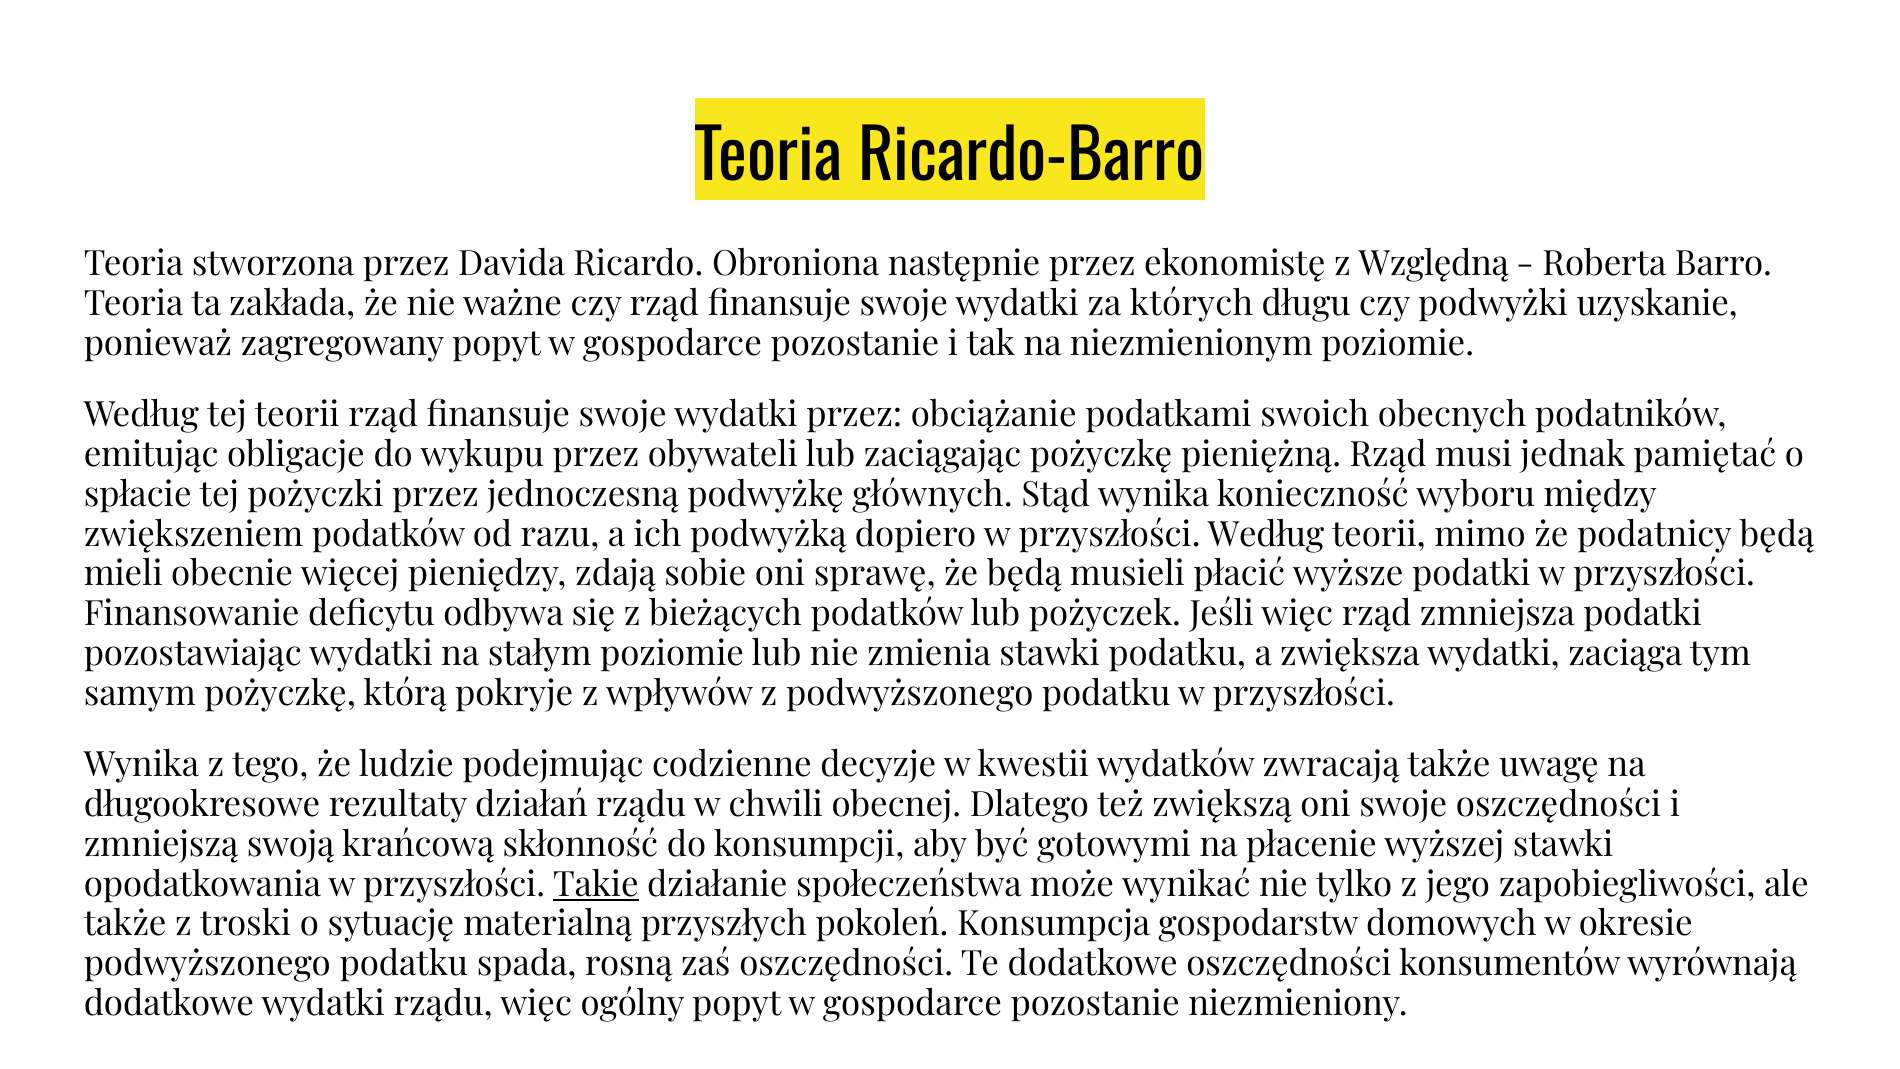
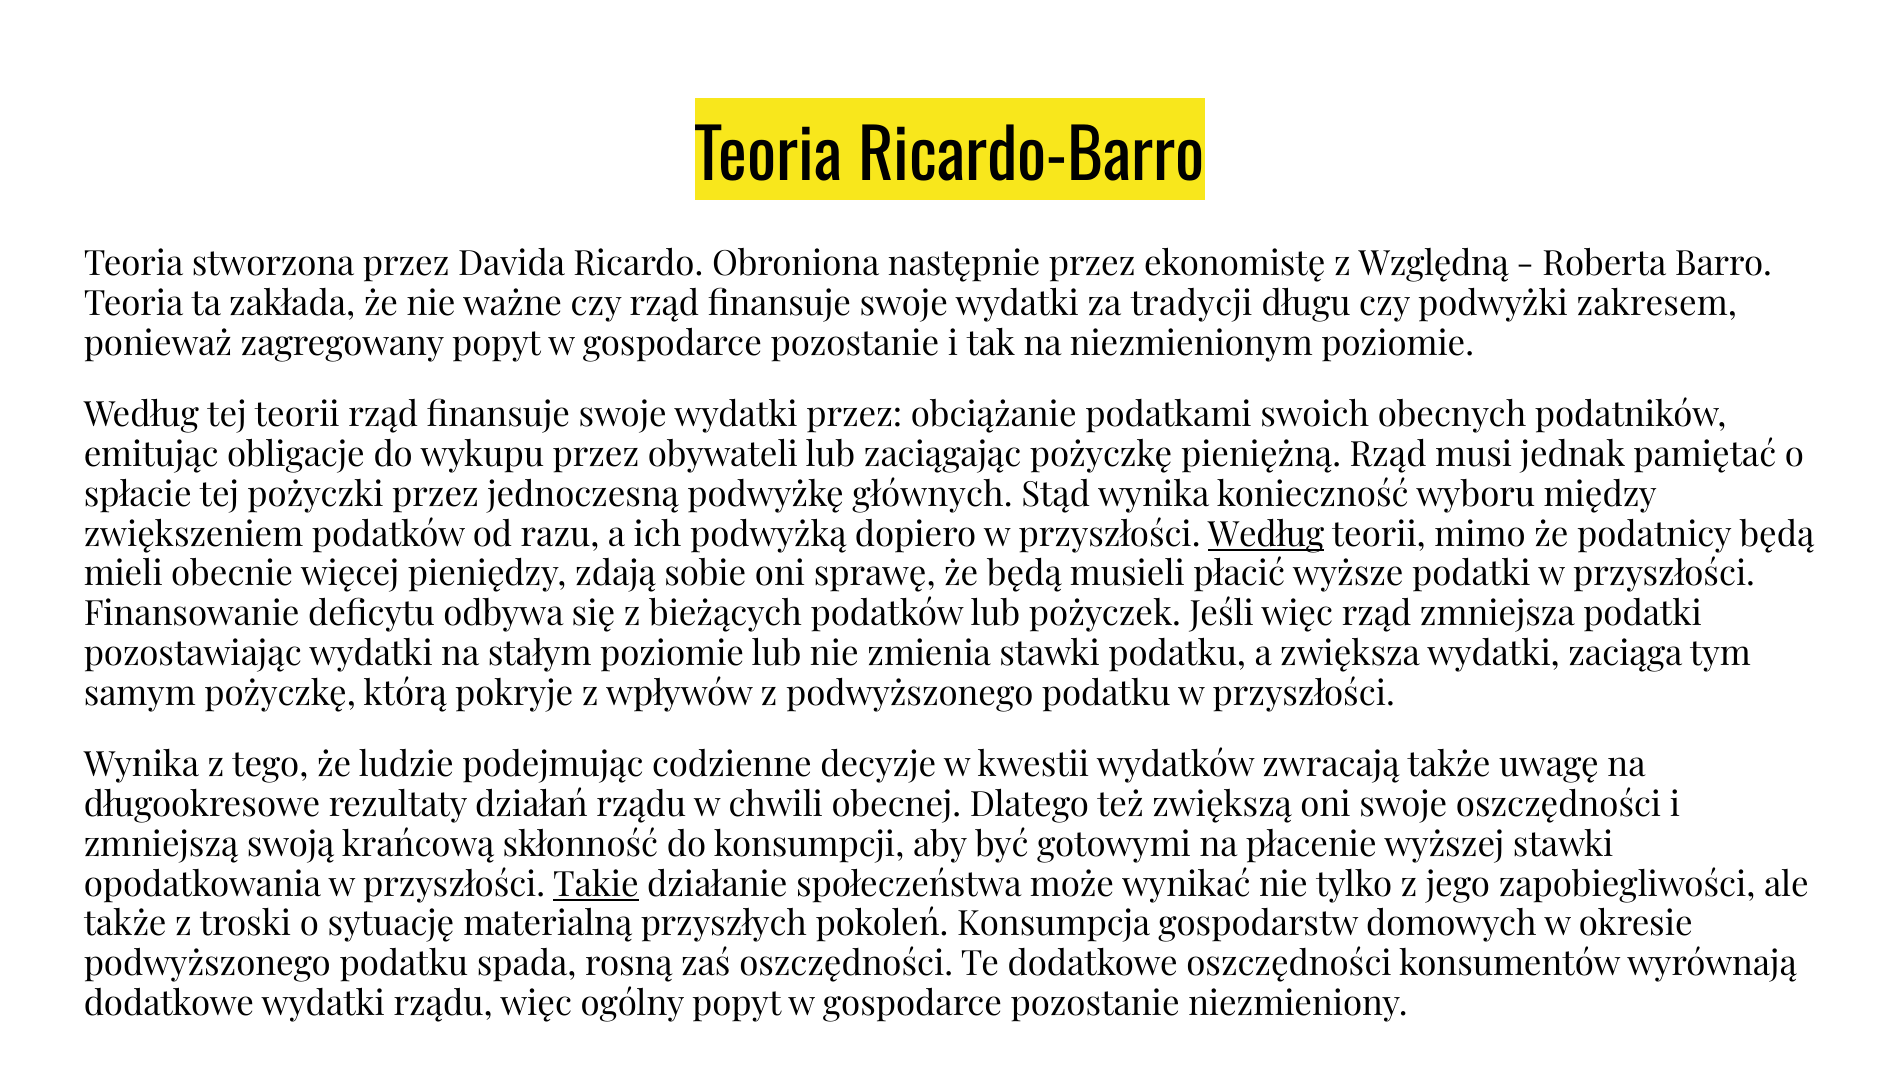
których: których -> tradycji (1191, 304)
uzyskanie: uzyskanie -> zakresem (1657, 304)
Według underline: none -> present (1266, 534)
